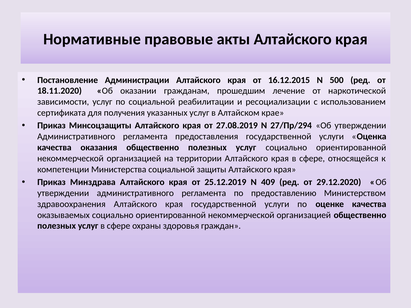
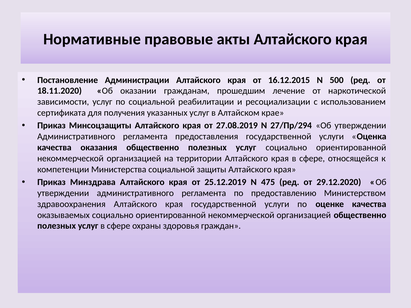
409: 409 -> 475 (268, 182)
